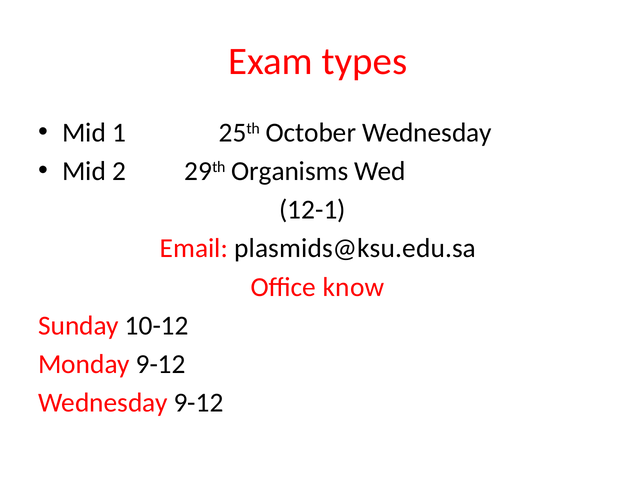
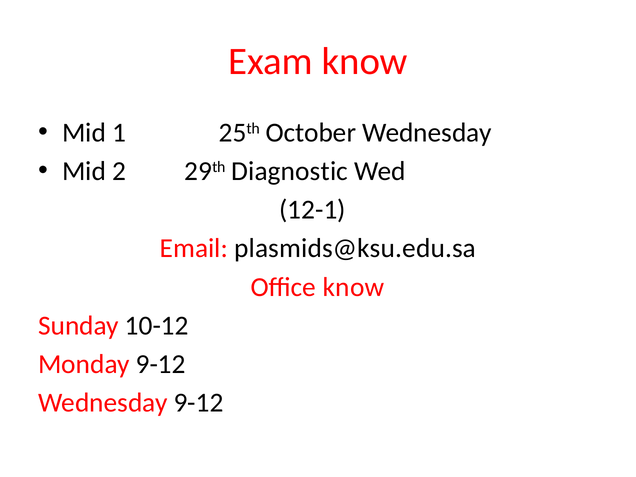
Exam types: types -> know (365, 62)
Organisms: Organisms -> Diagnostic (290, 171)
